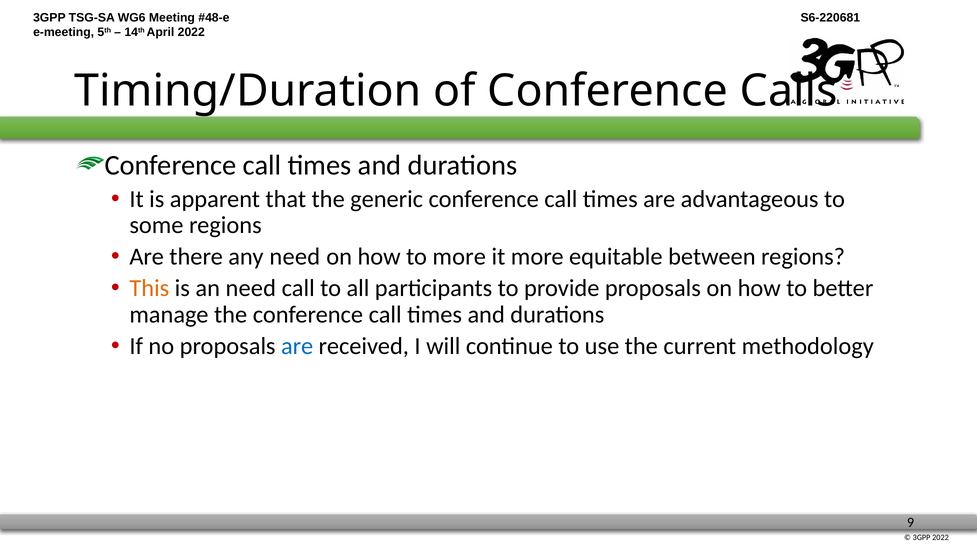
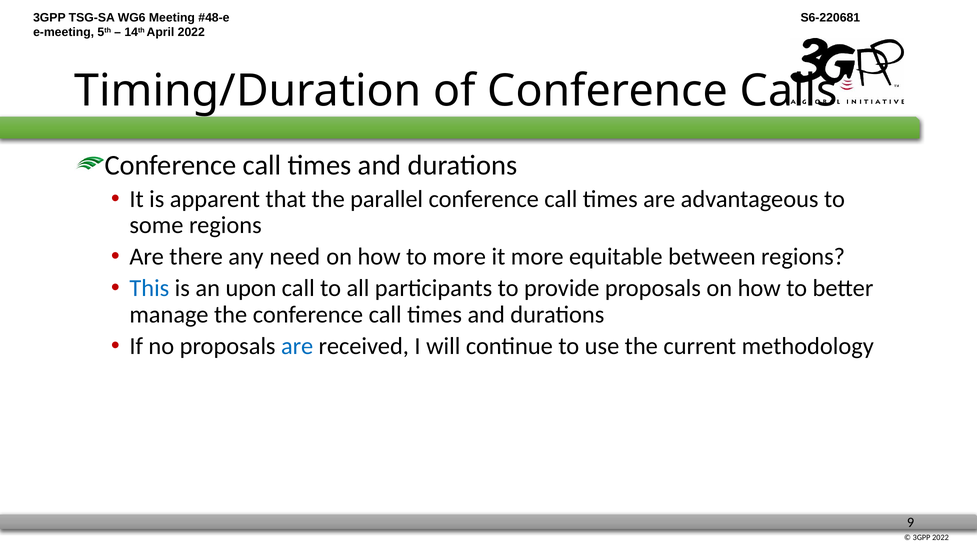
generic: generic -> parallel (387, 199)
This colour: orange -> blue (149, 288)
an need: need -> upon (251, 288)
